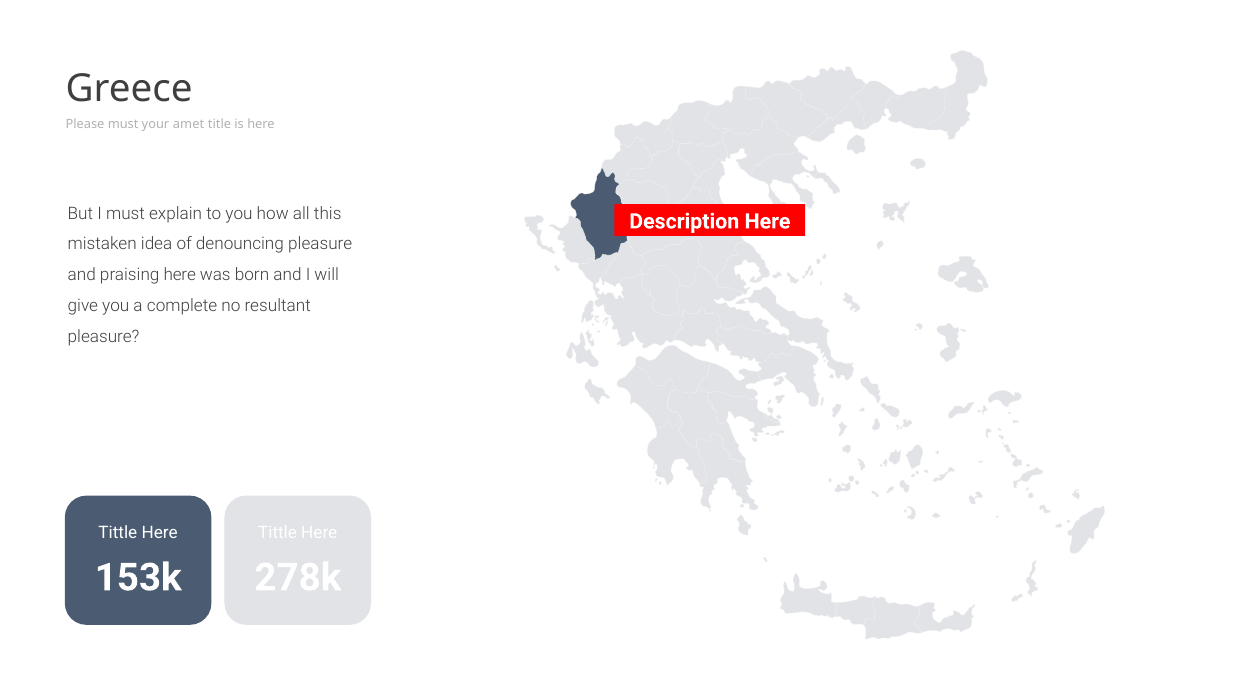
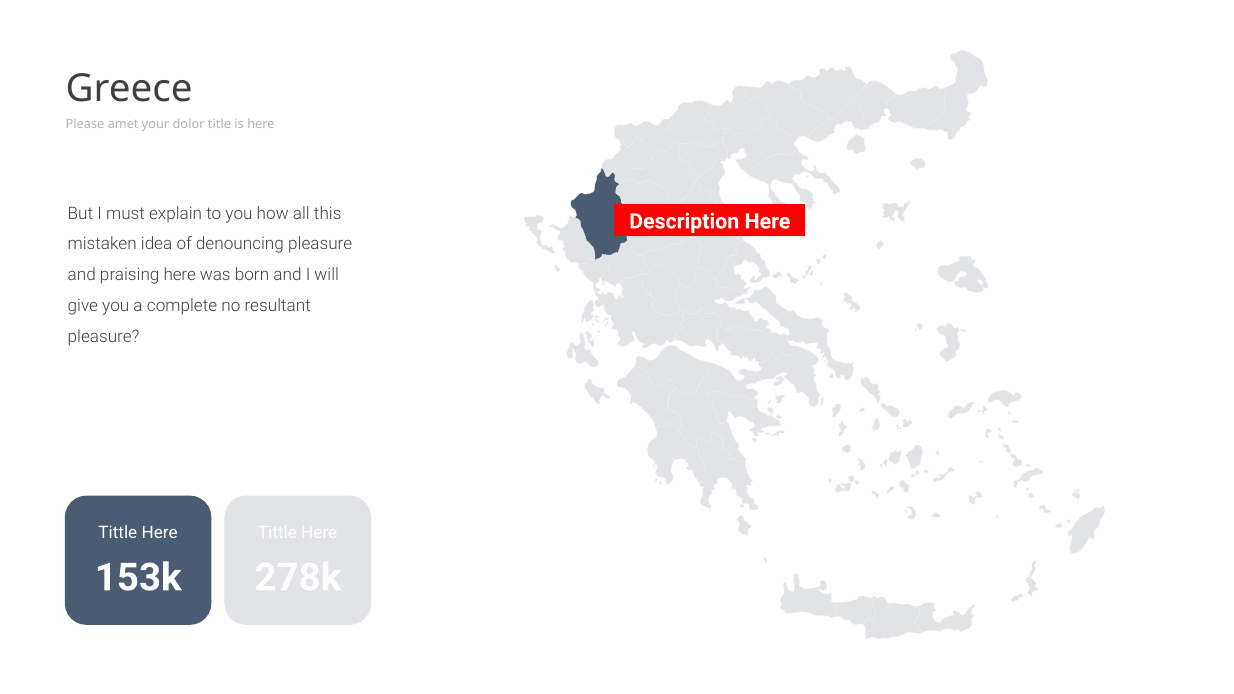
Please must: must -> amet (123, 125)
amet: amet -> dolor (189, 125)
